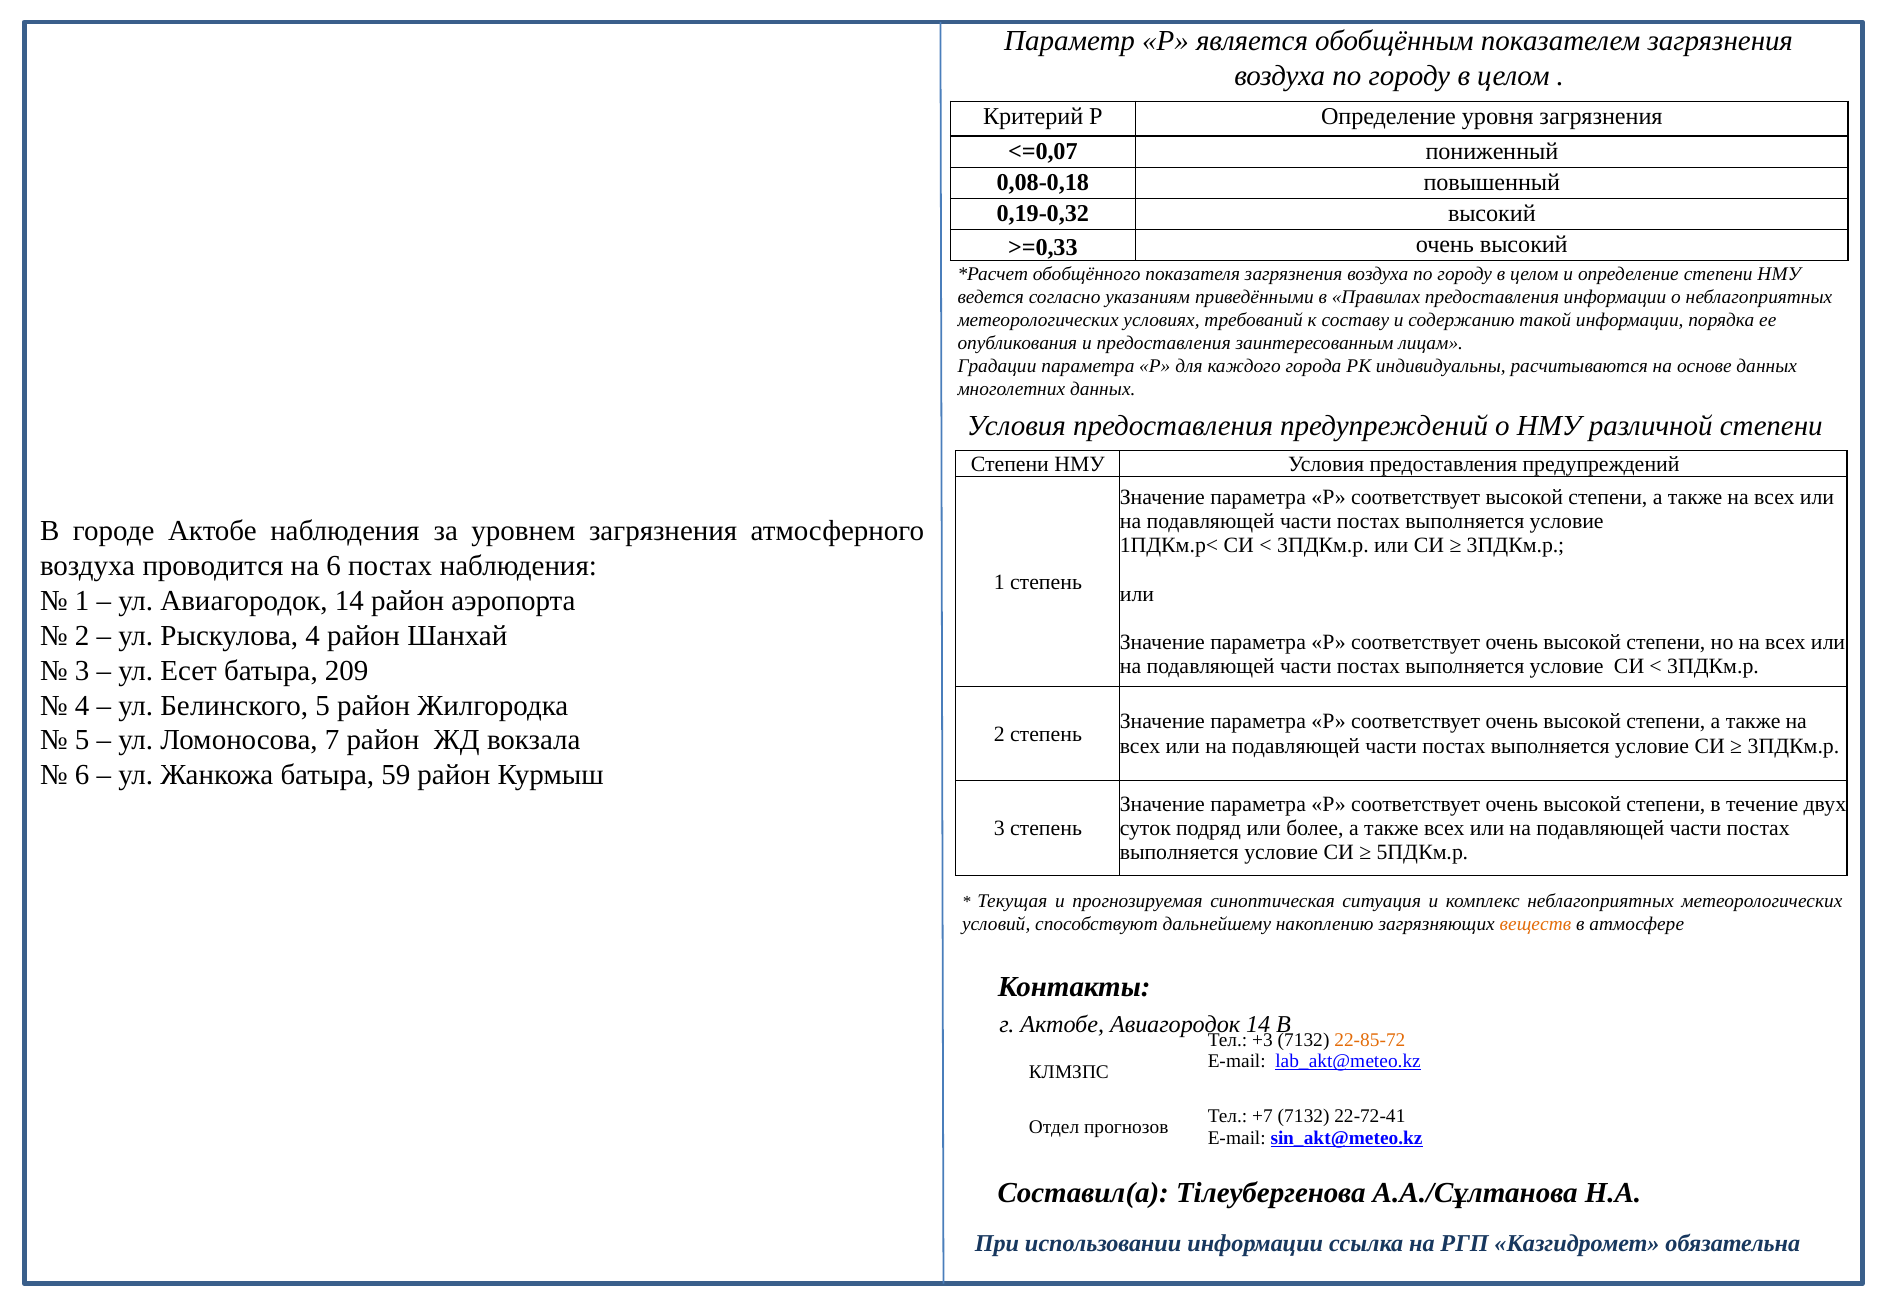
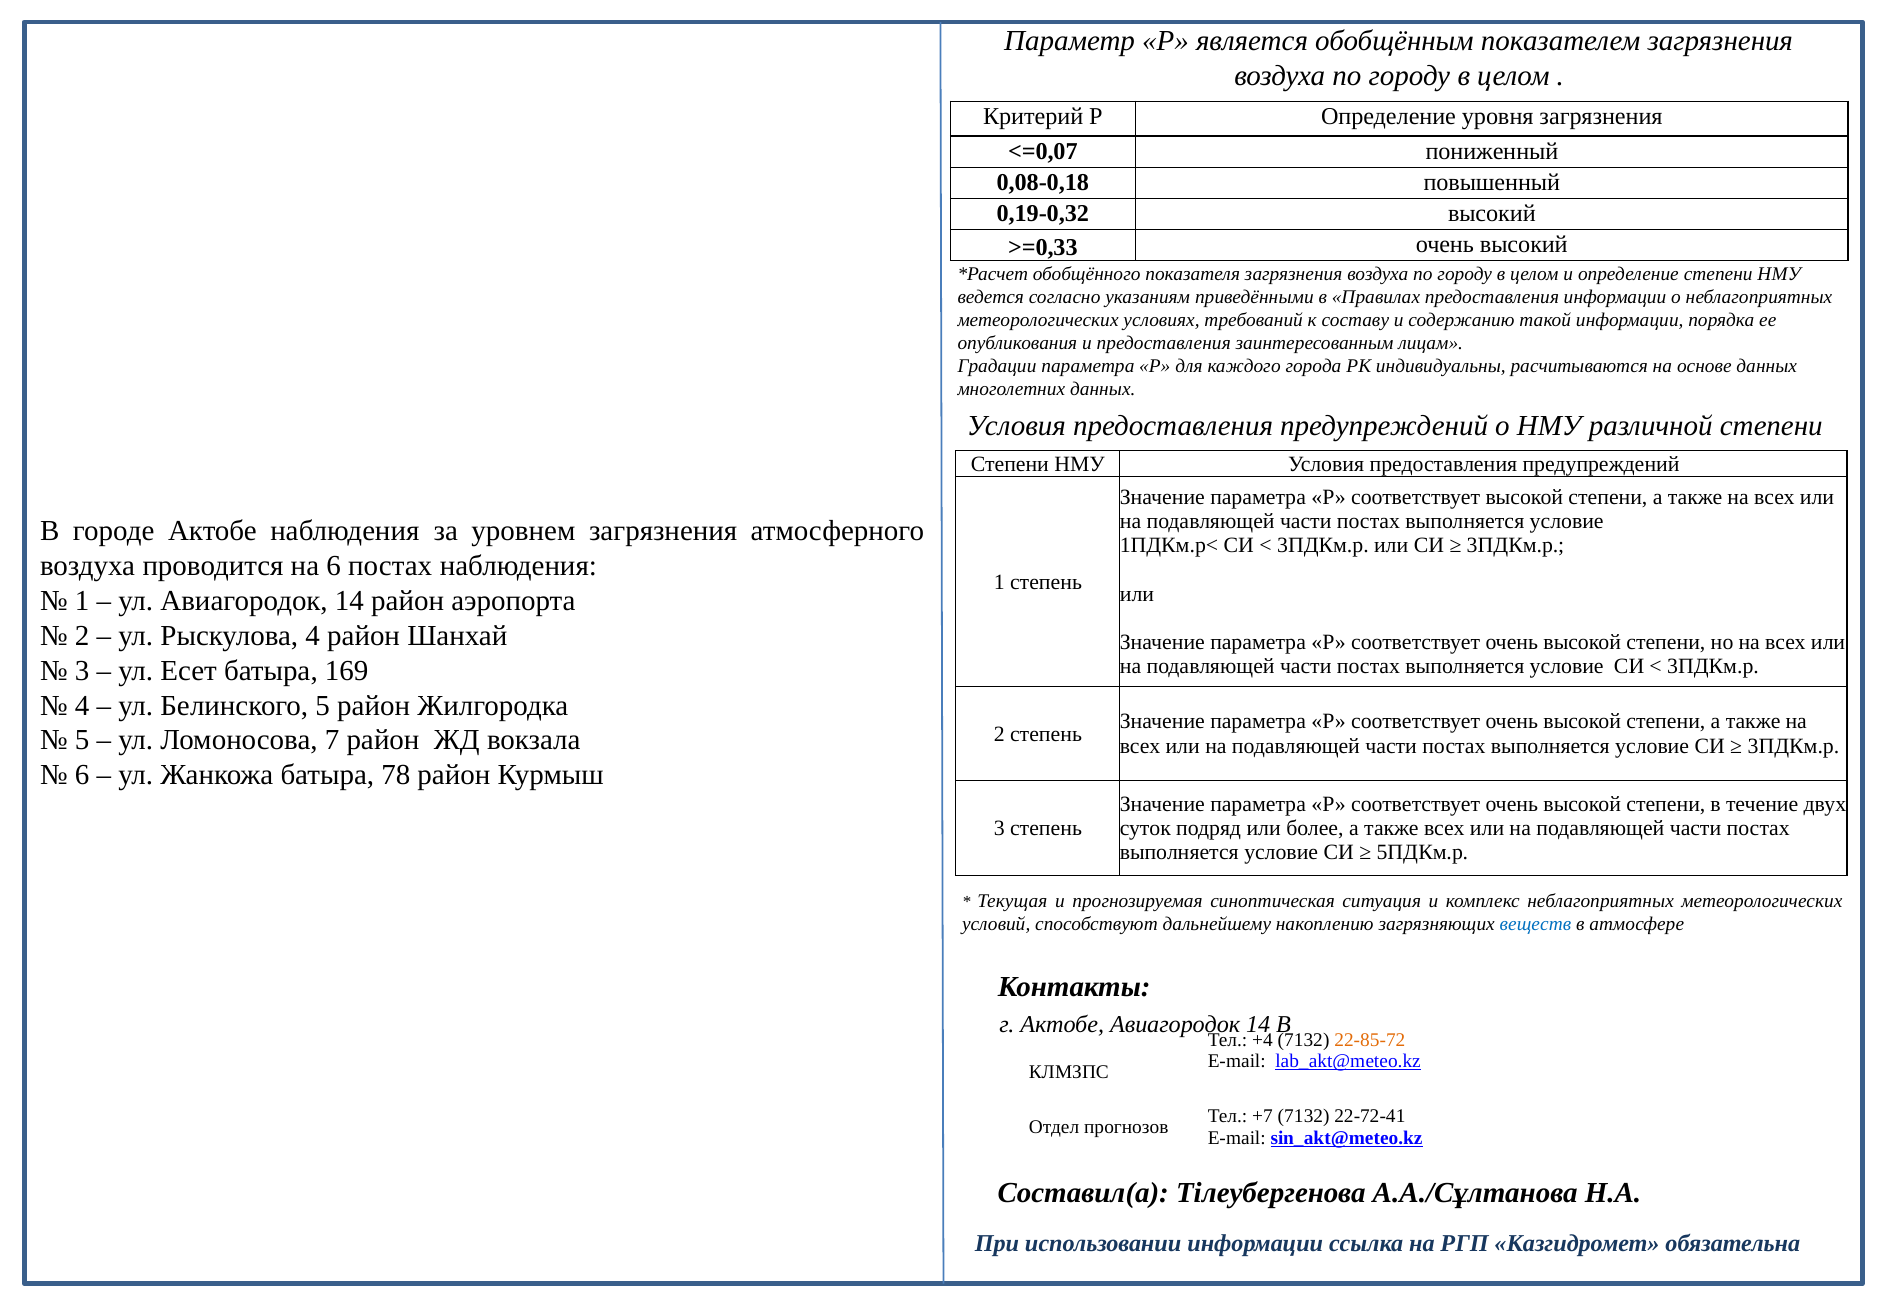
209: 209 -> 169 (347, 671)
59: 59 -> 78 (396, 775)
веществ colour: orange -> blue (1535, 925)
+3: +3 -> +4 (1262, 1040)
